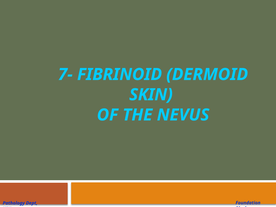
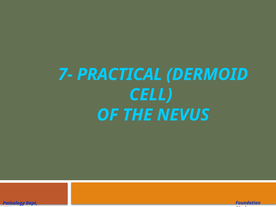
FIBRINOID: FIBRINOID -> PRACTICAL (120, 74)
SKIN: SKIN -> CELL (151, 95)
